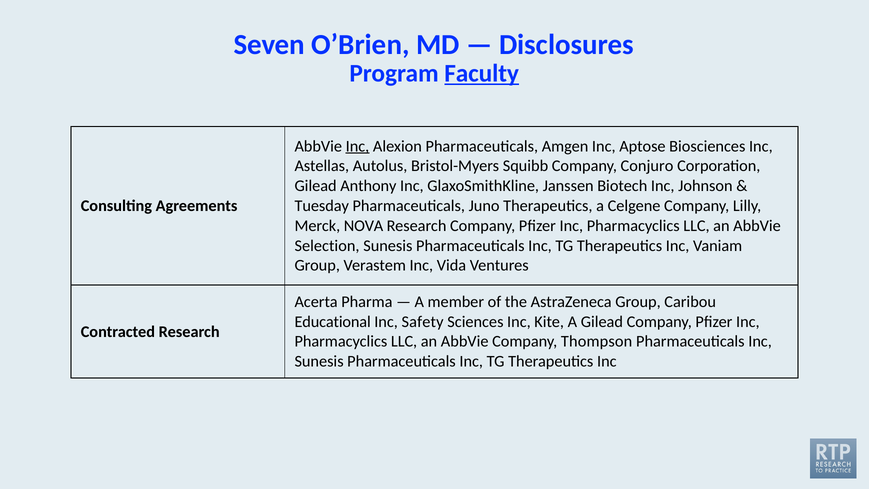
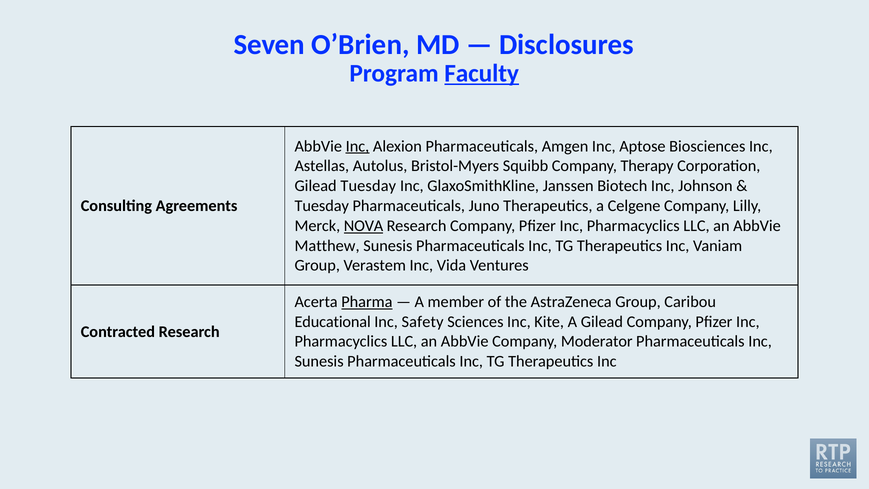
Conjuro: Conjuro -> Therapy (647, 166)
Gilead Anthony: Anthony -> Tuesday (368, 186)
NOVA underline: none -> present (364, 226)
Selection: Selection -> Matthew (327, 246)
Pharma underline: none -> present (367, 302)
Thompson: Thompson -> Moderator (597, 341)
